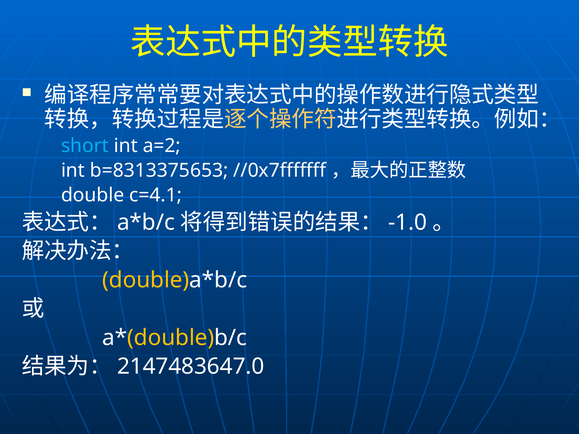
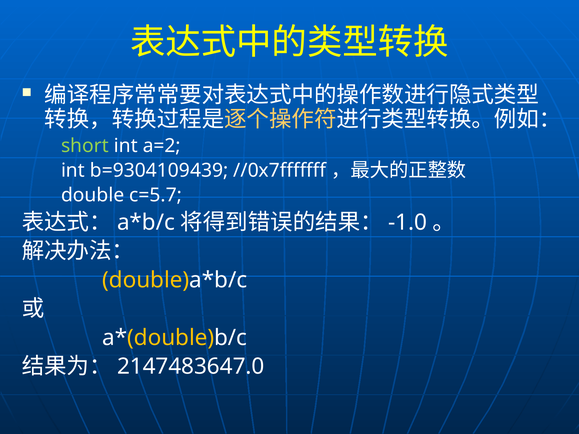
short colour: light blue -> light green (85, 146)
b=8313375653: b=8313375653 -> b=9304109439 (159, 171)
c=4.1: c=4.1 -> c=5.7 (156, 195)
